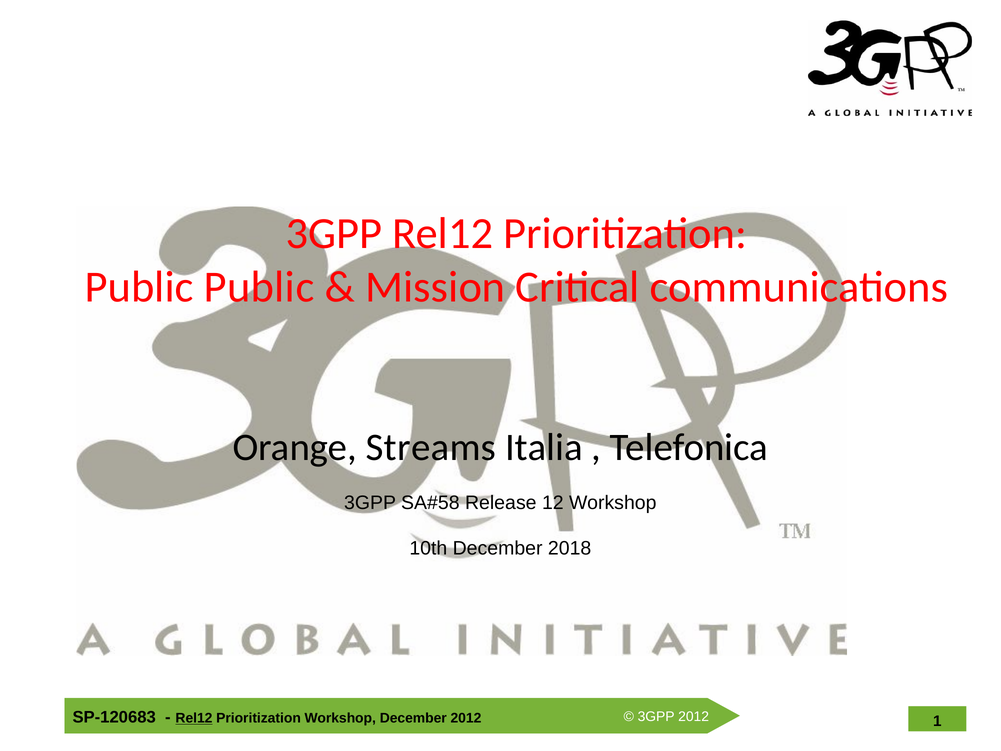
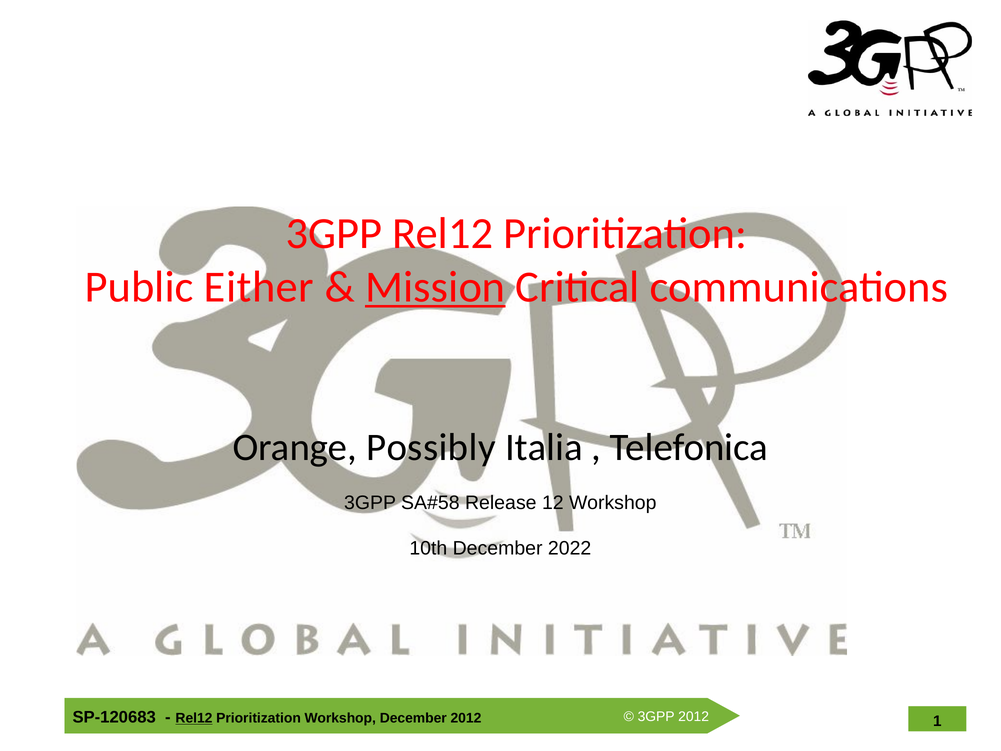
Public Public: Public -> Either (259, 287)
Mission underline: none -> present (435, 287)
Streams: Streams -> Possibly (431, 447)
2018: 2018 -> 2022 (570, 548)
